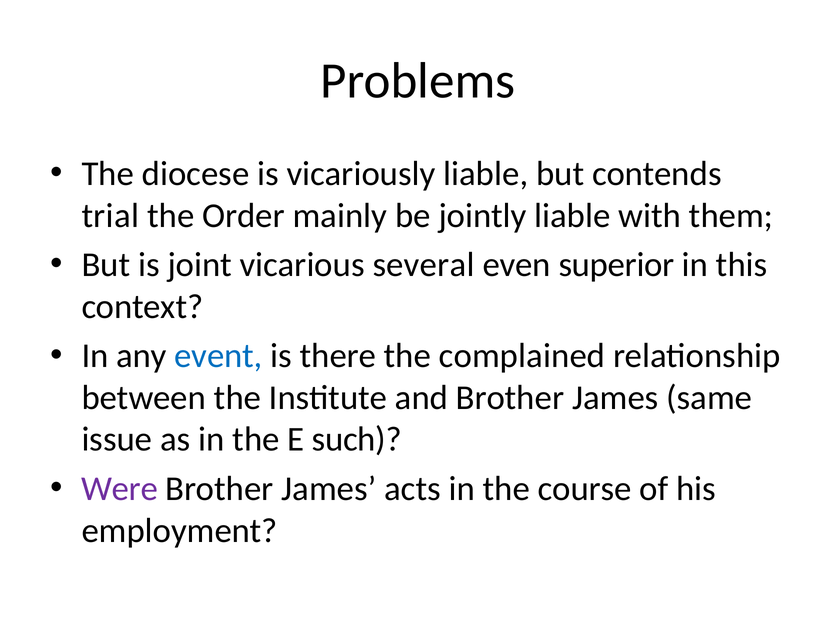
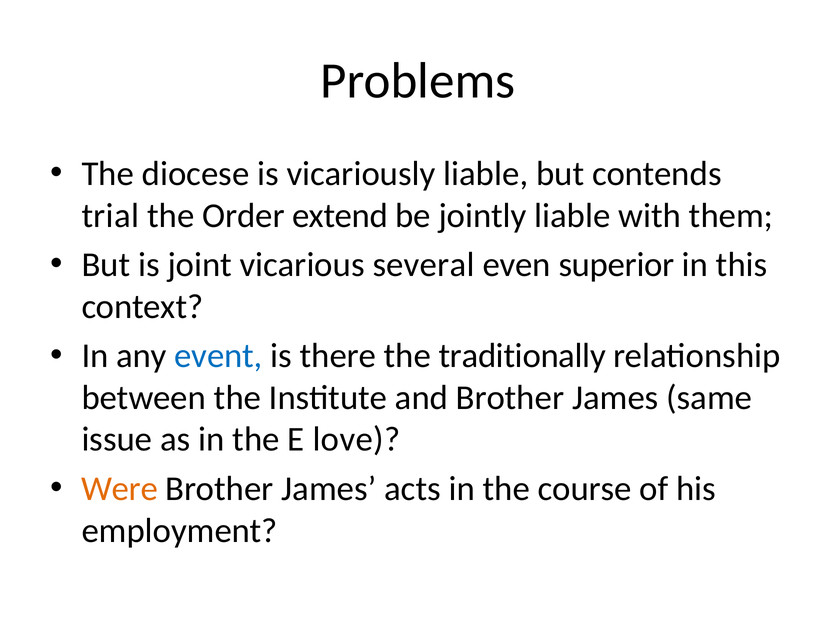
mainly: mainly -> extend (340, 216)
complained: complained -> traditionally (522, 356)
such: such -> love (356, 439)
Were colour: purple -> orange (120, 489)
